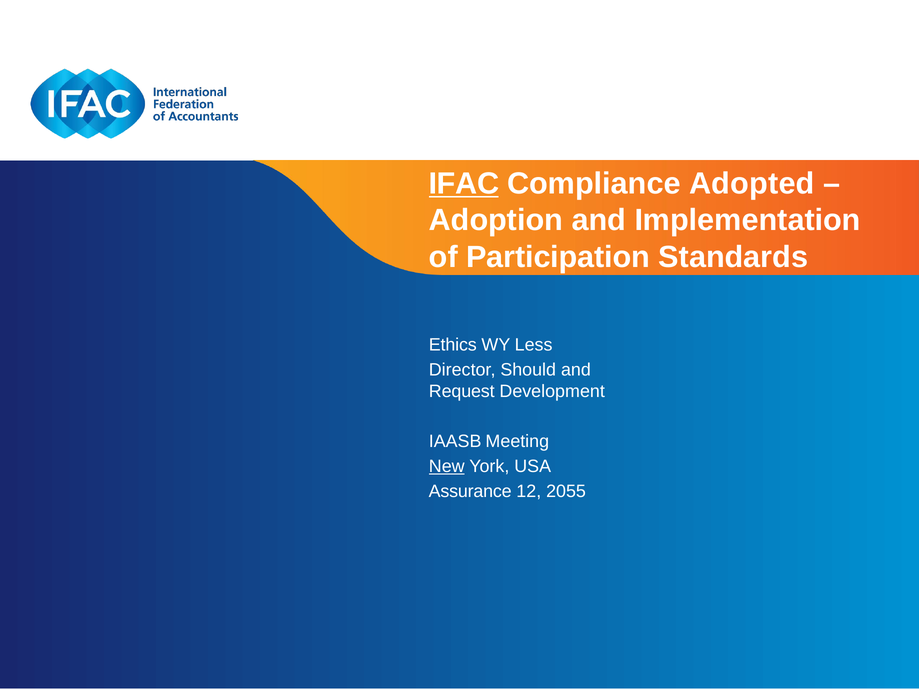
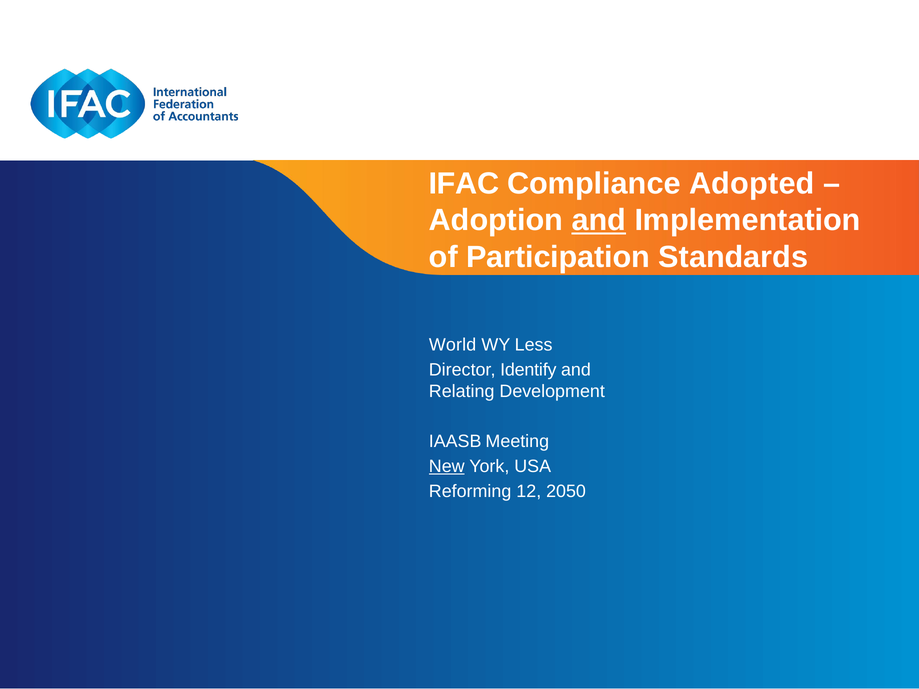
IFAC underline: present -> none (464, 184)
and underline: none -> present (599, 220)
Ethics: Ethics -> World (453, 345)
Should: Should -> Identify (528, 370)
Request: Request -> Relating (462, 391)
Assurance: Assurance -> Reforming (470, 492)
2055: 2055 -> 2050 (566, 492)
